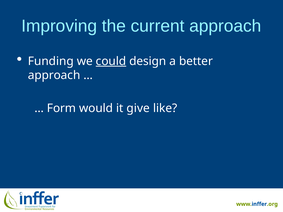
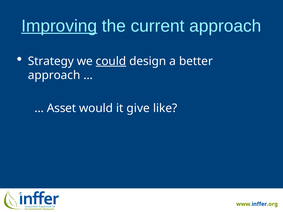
Improving underline: none -> present (59, 26)
Funding: Funding -> Strategy (51, 61)
Form: Form -> Asset (62, 108)
